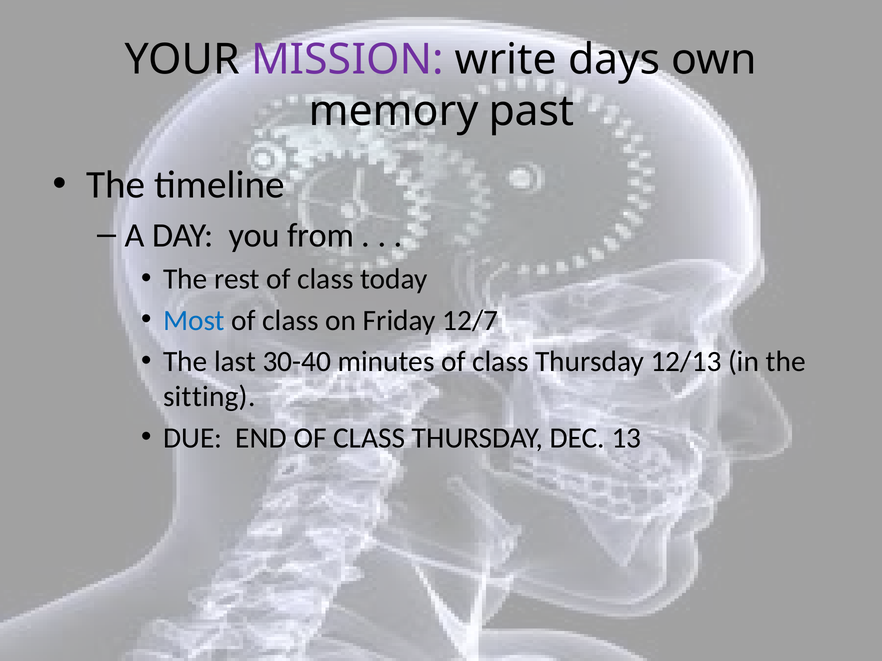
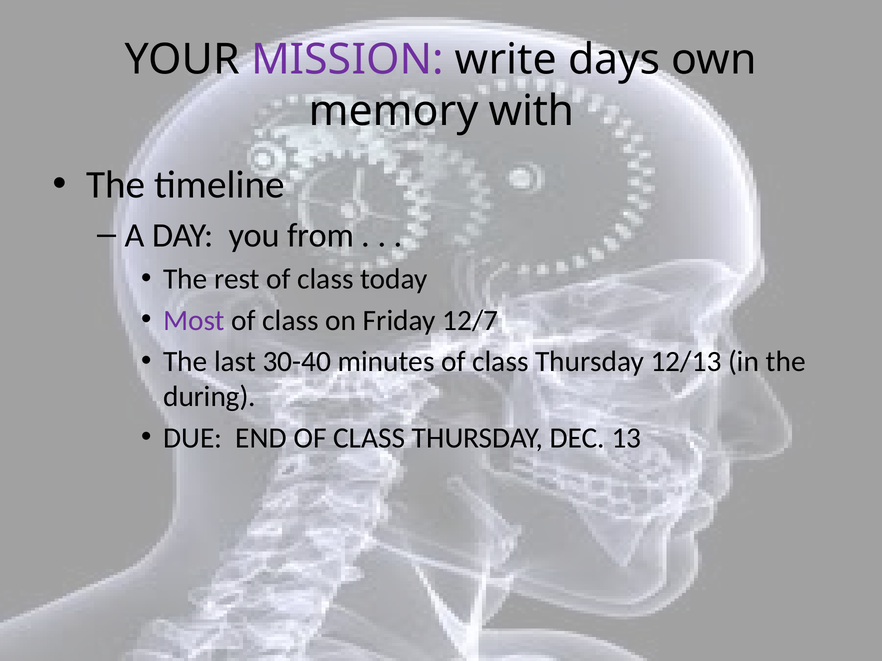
past: past -> with (532, 111)
Most colour: blue -> purple (194, 321)
sitting: sitting -> during (210, 397)
